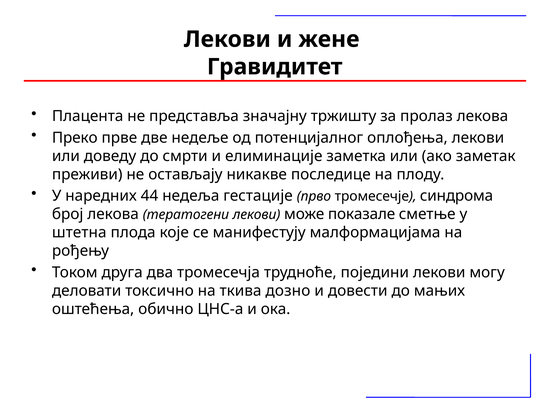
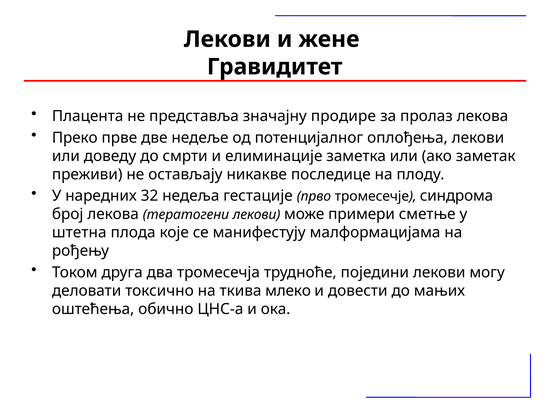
тржишту: тржишту -> продире (343, 116)
44: 44 -> 32 (149, 196)
показале: показале -> примери (362, 214)
дозно: дозно -> млеко (288, 290)
